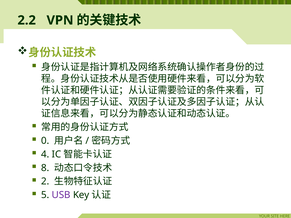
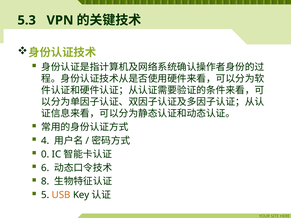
2.2: 2.2 -> 5.3 (27, 20)
0: 0 -> 4 (45, 141)
4: 4 -> 0 (45, 154)
8: 8 -> 6 (45, 168)
2: 2 -> 8 (45, 182)
USB colour: purple -> orange (61, 195)
